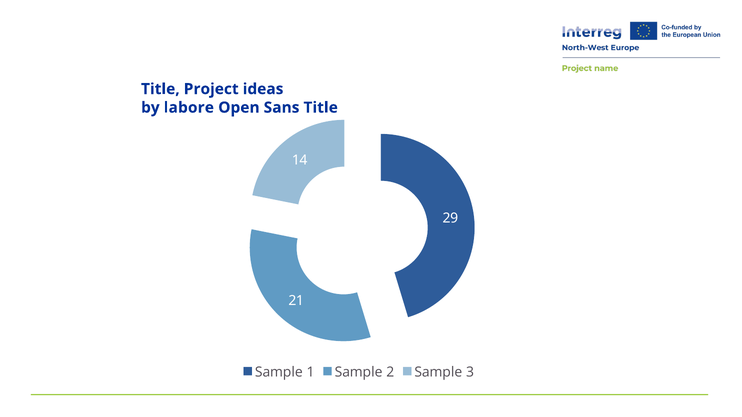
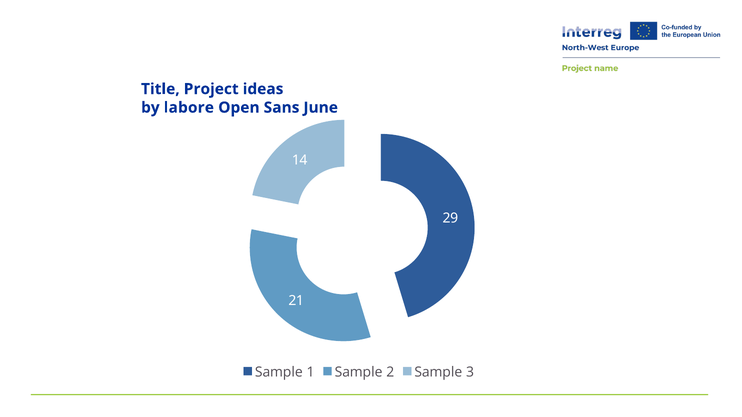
Sans Title: Title -> June (321, 108)
